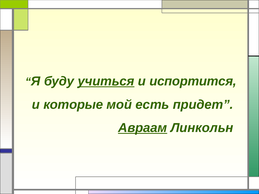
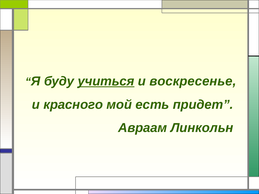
испортится: испортится -> воскресенье (193, 81)
которые: которые -> красного (73, 105)
Авраам underline: present -> none (143, 128)
